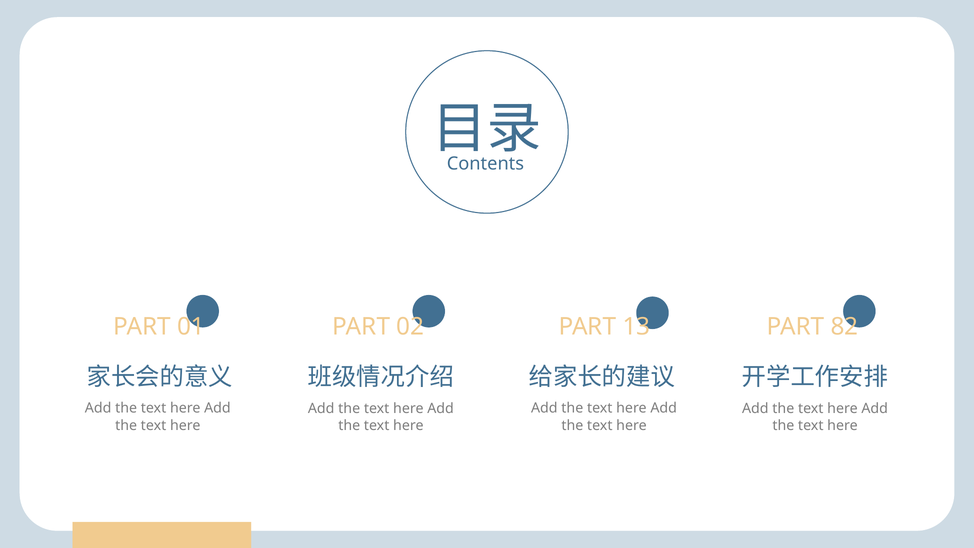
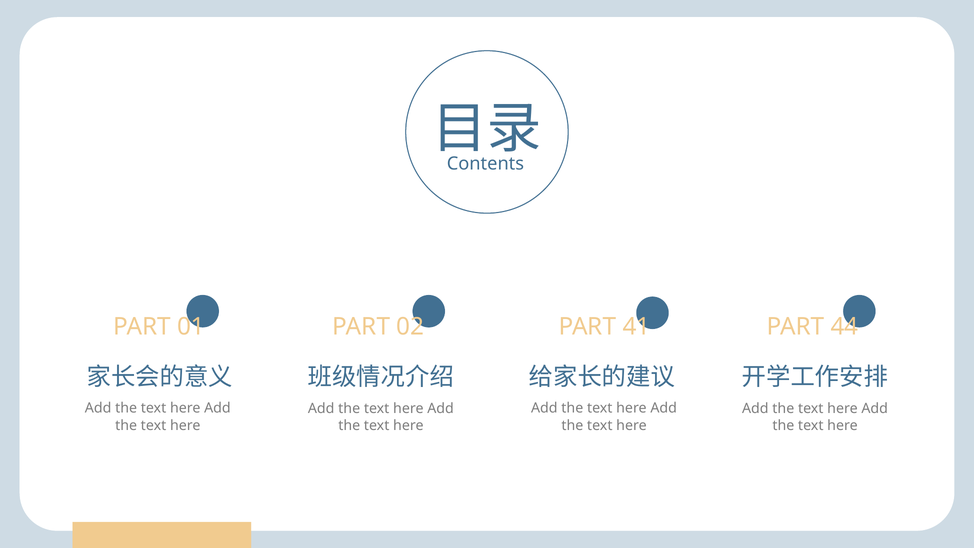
13: 13 -> 41 (636, 327)
82: 82 -> 44 (844, 327)
